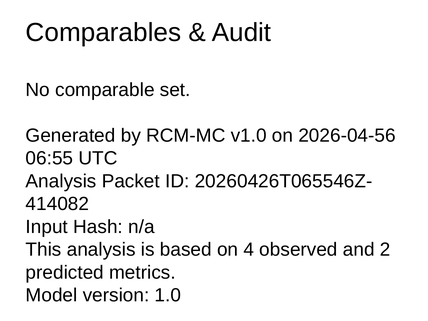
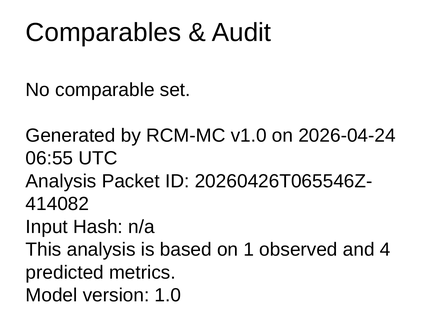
2026-04-56: 2026-04-56 -> 2026-04-24 (347, 135)
4: 4 -> 1 (249, 250)
2: 2 -> 4 (385, 250)
